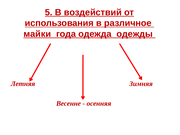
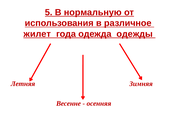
воздействий: воздействий -> нормальную (93, 12)
майки: майки -> жилет (37, 34)
